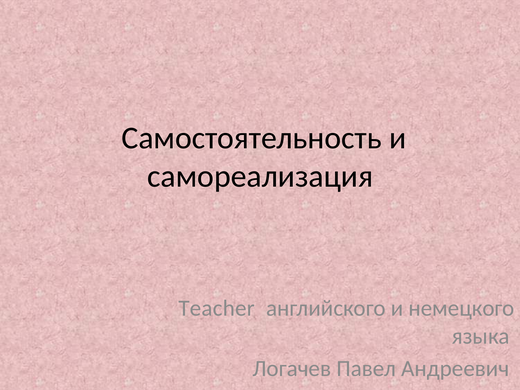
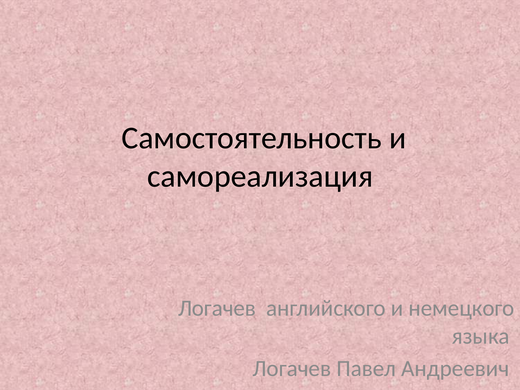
Teacher: Teacher -> Логачев (217, 308)
